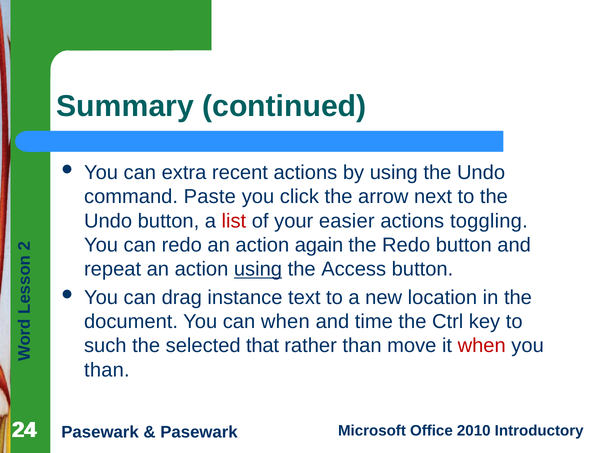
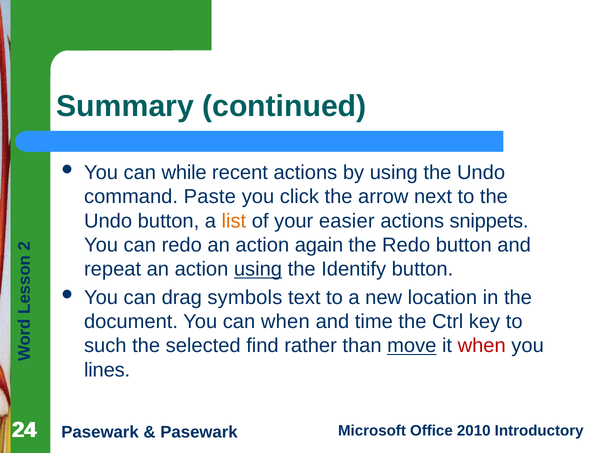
extra: extra -> while (184, 173)
list colour: red -> orange (234, 221)
toggling: toggling -> snippets (489, 221)
Access: Access -> Identify (354, 269)
instance: instance -> symbols (245, 297)
that: that -> find (262, 346)
move underline: none -> present (412, 346)
than: than -> lines (107, 370)
